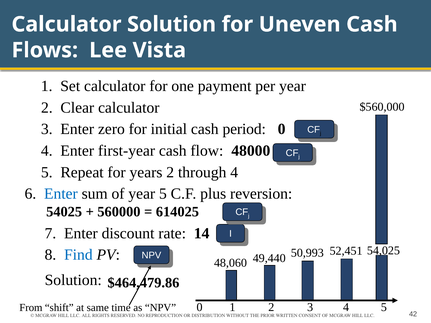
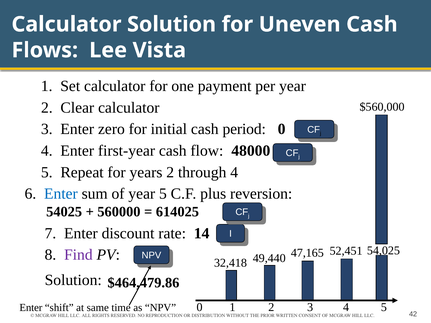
Find colour: blue -> purple (78, 255)
48,060: 48,060 -> 32,418 (230, 263)
50,993: 50,993 -> 47,165 (307, 253)
From: From -> Enter (31, 308)
